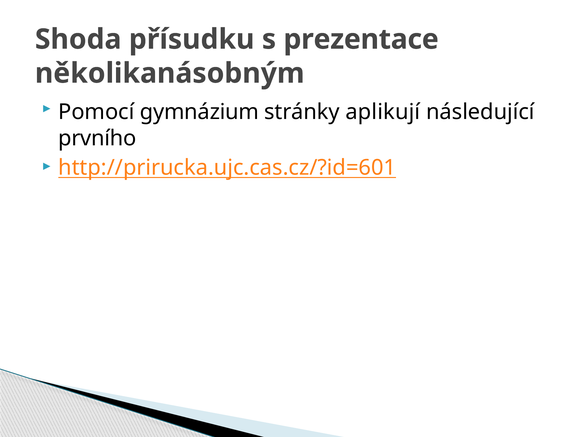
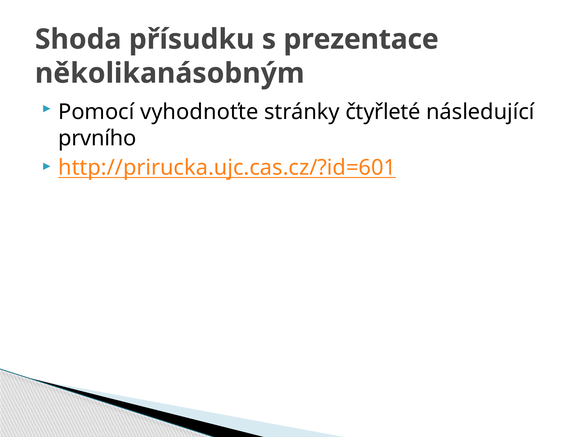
gymnázium: gymnázium -> vyhodnoťte (199, 112)
aplikují: aplikují -> čtyřleté (383, 112)
